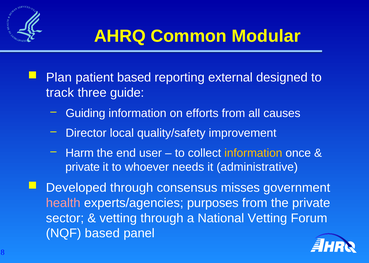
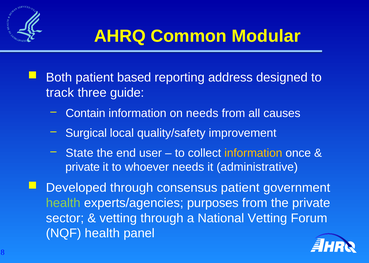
Plan: Plan -> Both (59, 78)
external: external -> address (230, 78)
Guiding: Guiding -> Contain (85, 113)
on efforts: efforts -> needs (202, 113)
Director: Director -> Surgical (86, 133)
Harm: Harm -> State (80, 153)
consensus misses: misses -> patient (240, 188)
health colour: pink -> light green (63, 203)
NQF based: based -> health (102, 234)
